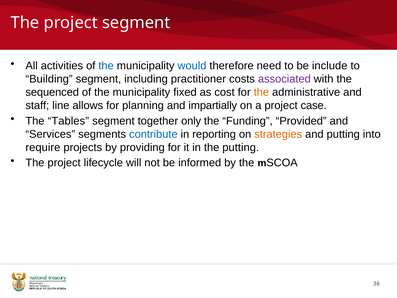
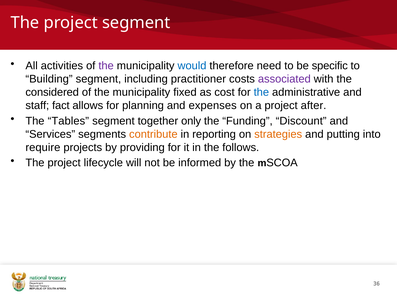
the colour: blue -> purple (106, 66)
include: include -> specific (330, 66)
sequenced: sequenced -> considered (52, 92)
the colour: orange -> blue (261, 92)
line: line -> fact (61, 105)
impartially: impartially -> expenses (213, 105)
case: case -> after (314, 105)
Provided: Provided -> Discount (301, 121)
contribute colour: blue -> orange (153, 134)
the putting: putting -> follows (241, 147)
